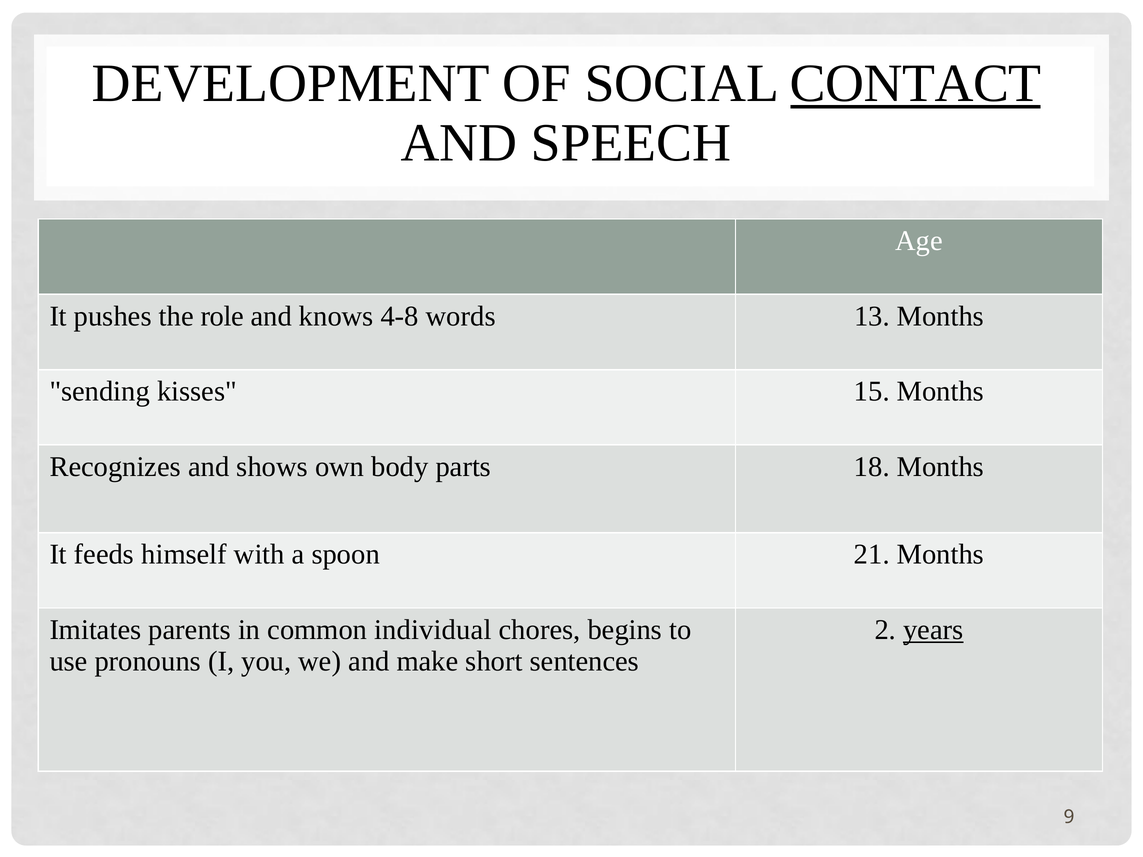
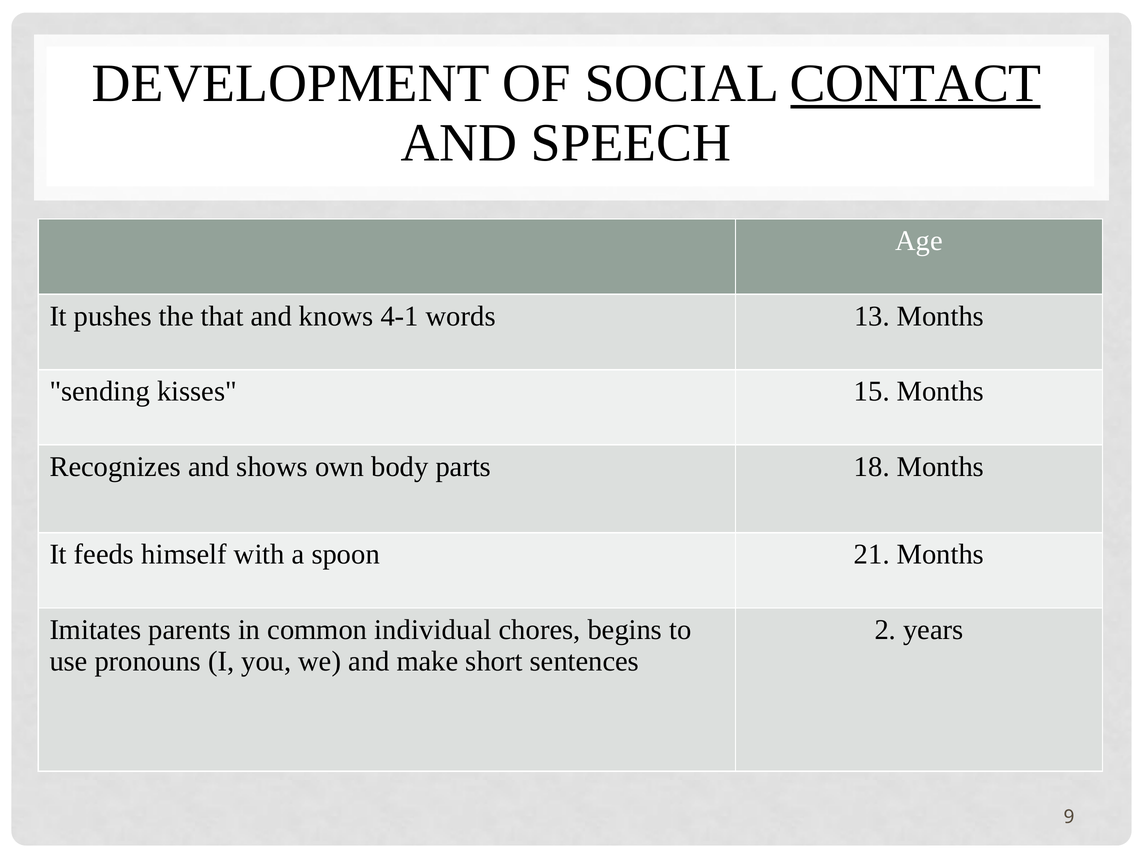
role: role -> that (222, 316)
4-8: 4-8 -> 4-1 (400, 316)
years underline: present -> none (933, 630)
